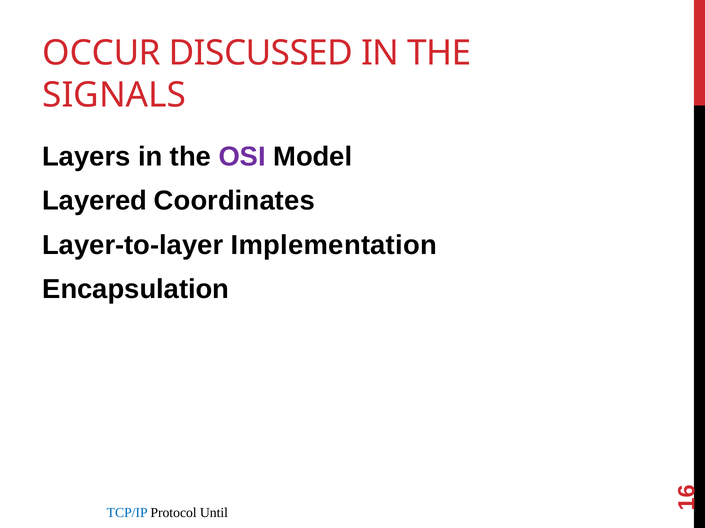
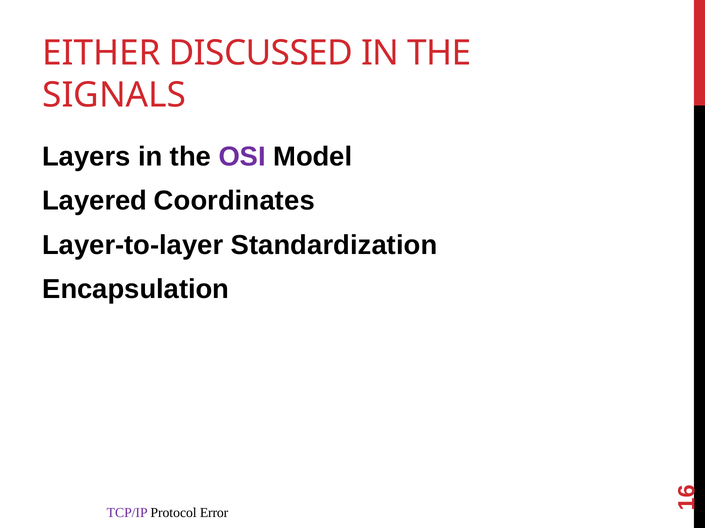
OCCUR: OCCUR -> EITHER (102, 53)
Implementation: Implementation -> Standardization (334, 245)
TCP/IP colour: blue -> purple (127, 513)
Until: Until -> Error (214, 513)
